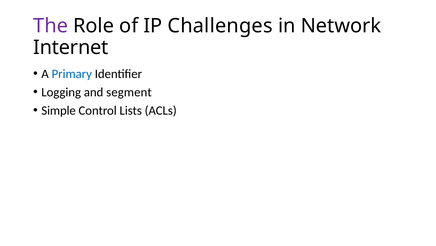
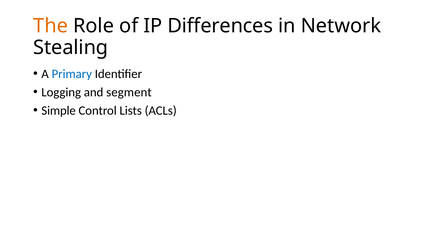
The colour: purple -> orange (51, 26)
Challenges: Challenges -> Differences (220, 26)
Internet: Internet -> Stealing (71, 47)
